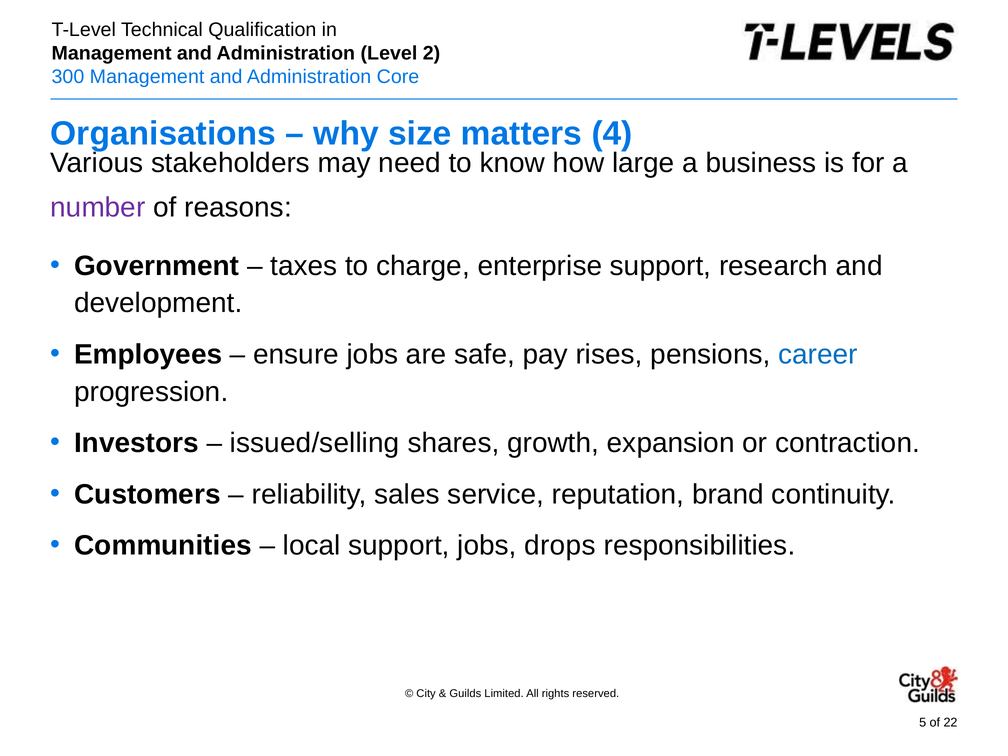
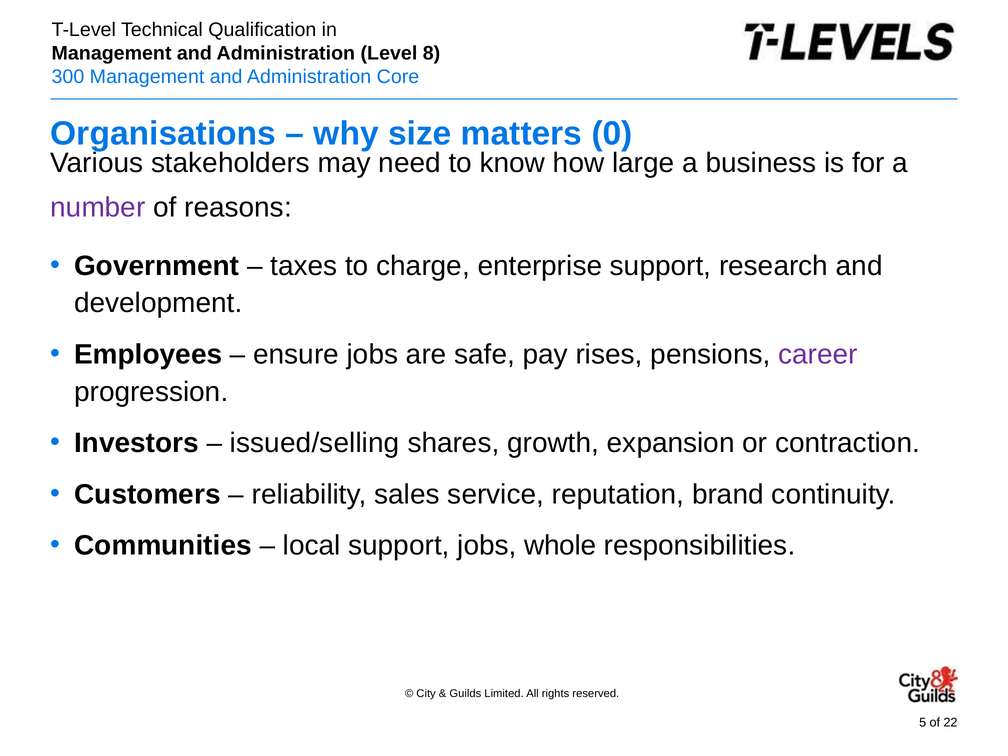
2: 2 -> 8 (431, 53)
4: 4 -> 0 (612, 134)
career colour: blue -> purple (818, 354)
drops: drops -> whole (560, 546)
